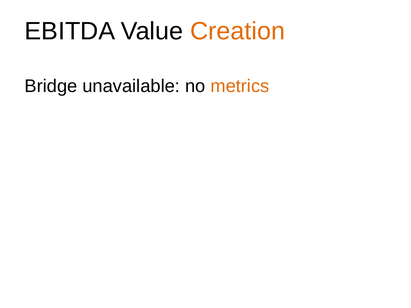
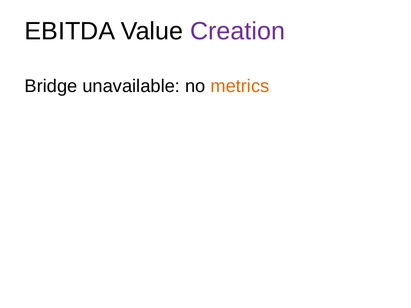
Creation colour: orange -> purple (238, 31)
